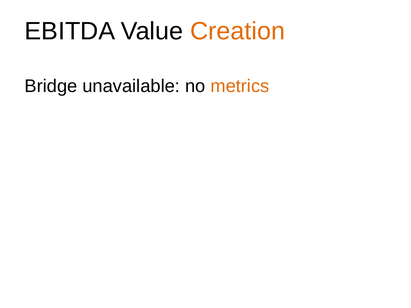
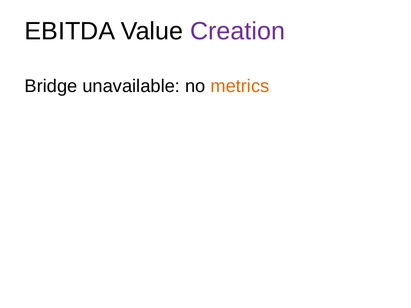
Creation colour: orange -> purple (238, 31)
